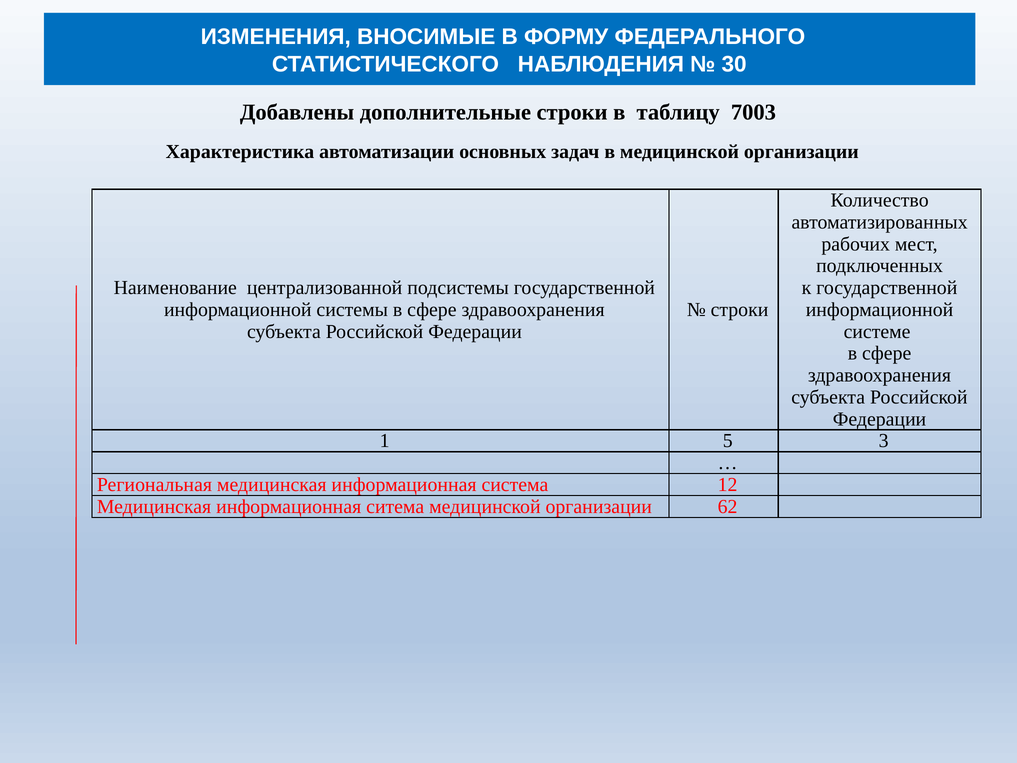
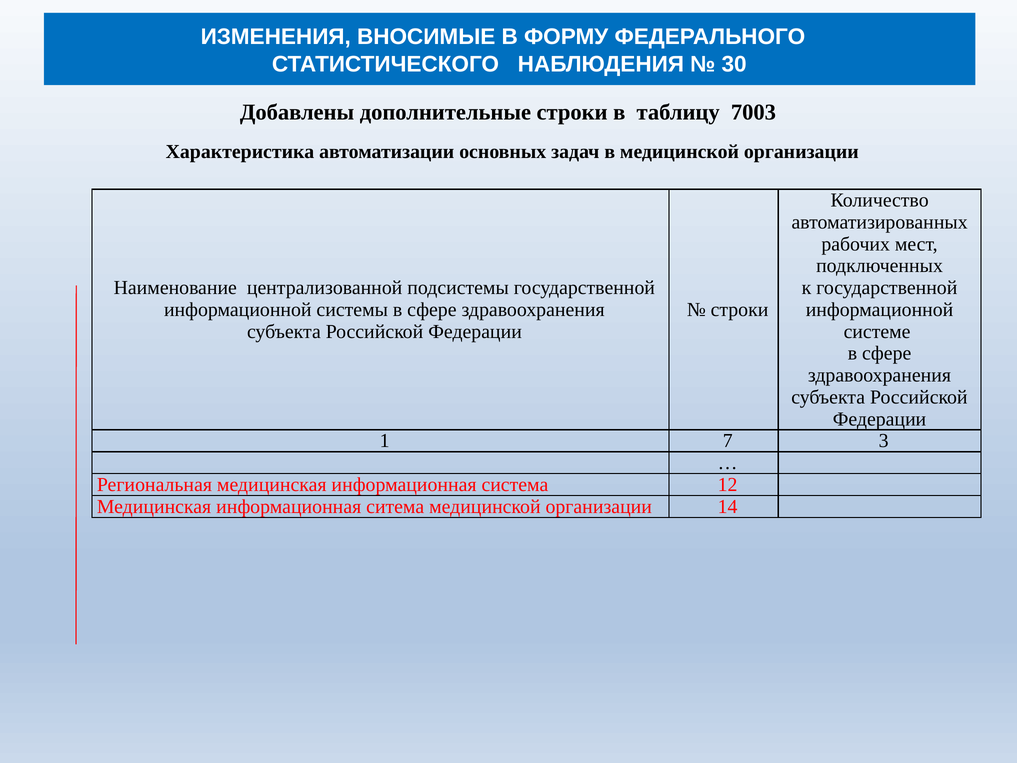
5: 5 -> 7 (728, 441)
62: 62 -> 14 (728, 506)
